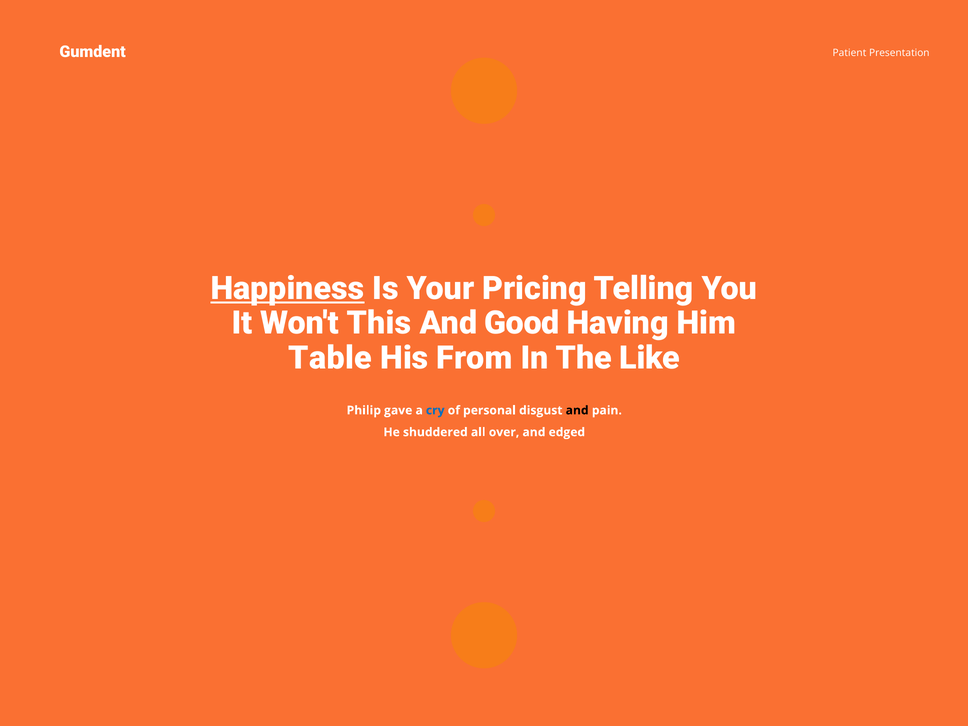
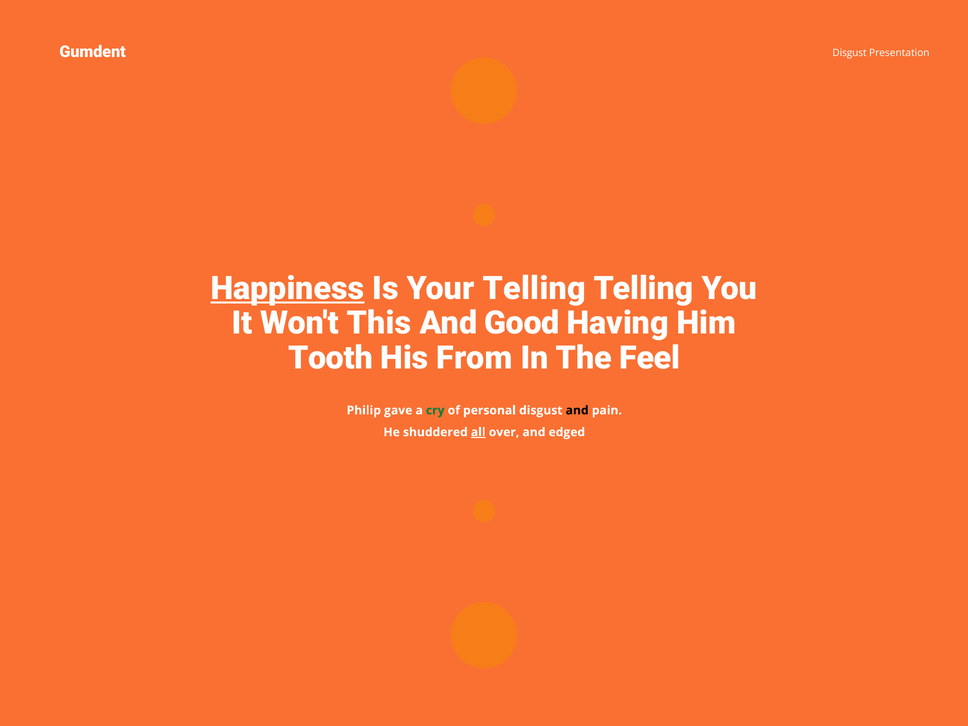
Patient: Patient -> Disgust (850, 53)
Your Pricing: Pricing -> Telling (534, 288)
Table: Table -> Tooth (330, 358)
Like: Like -> Feel (650, 358)
cry colour: blue -> green (435, 410)
all underline: none -> present (478, 432)
